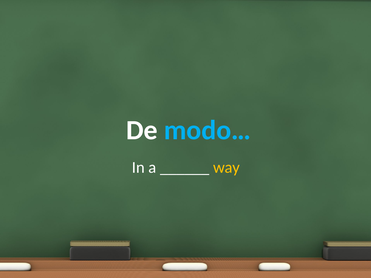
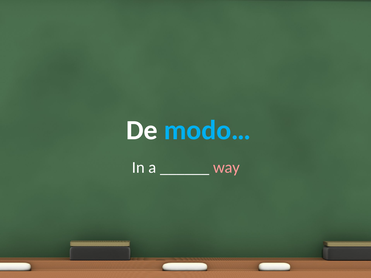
way colour: yellow -> pink (227, 167)
